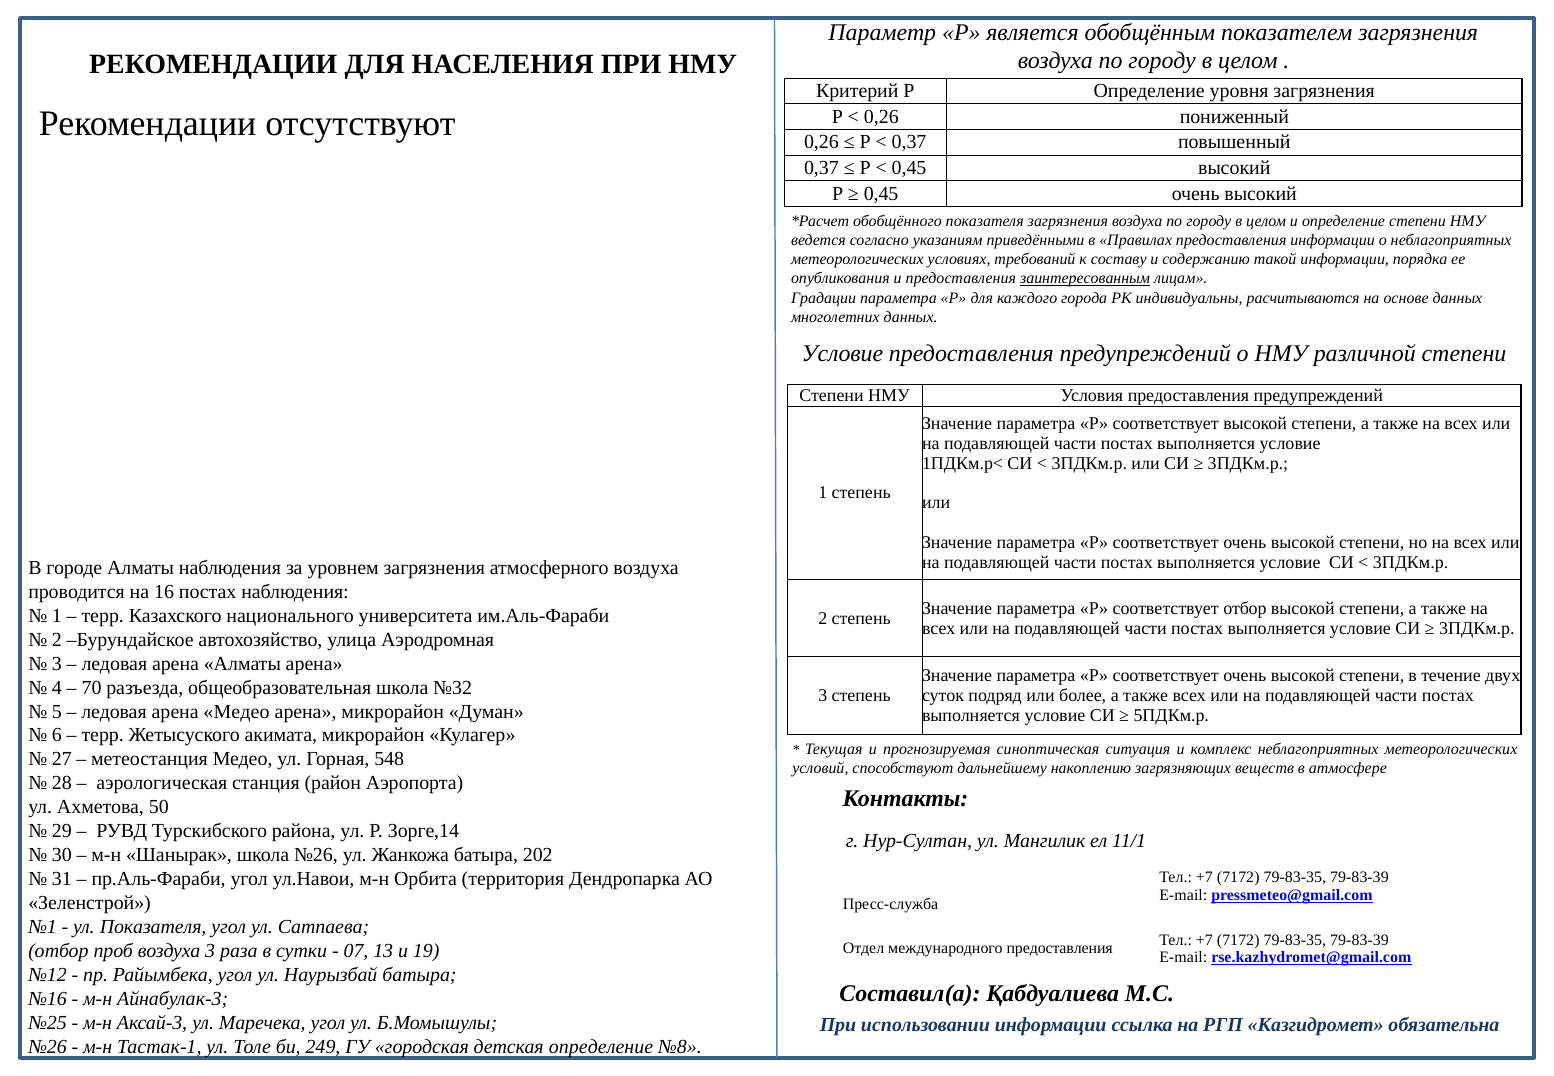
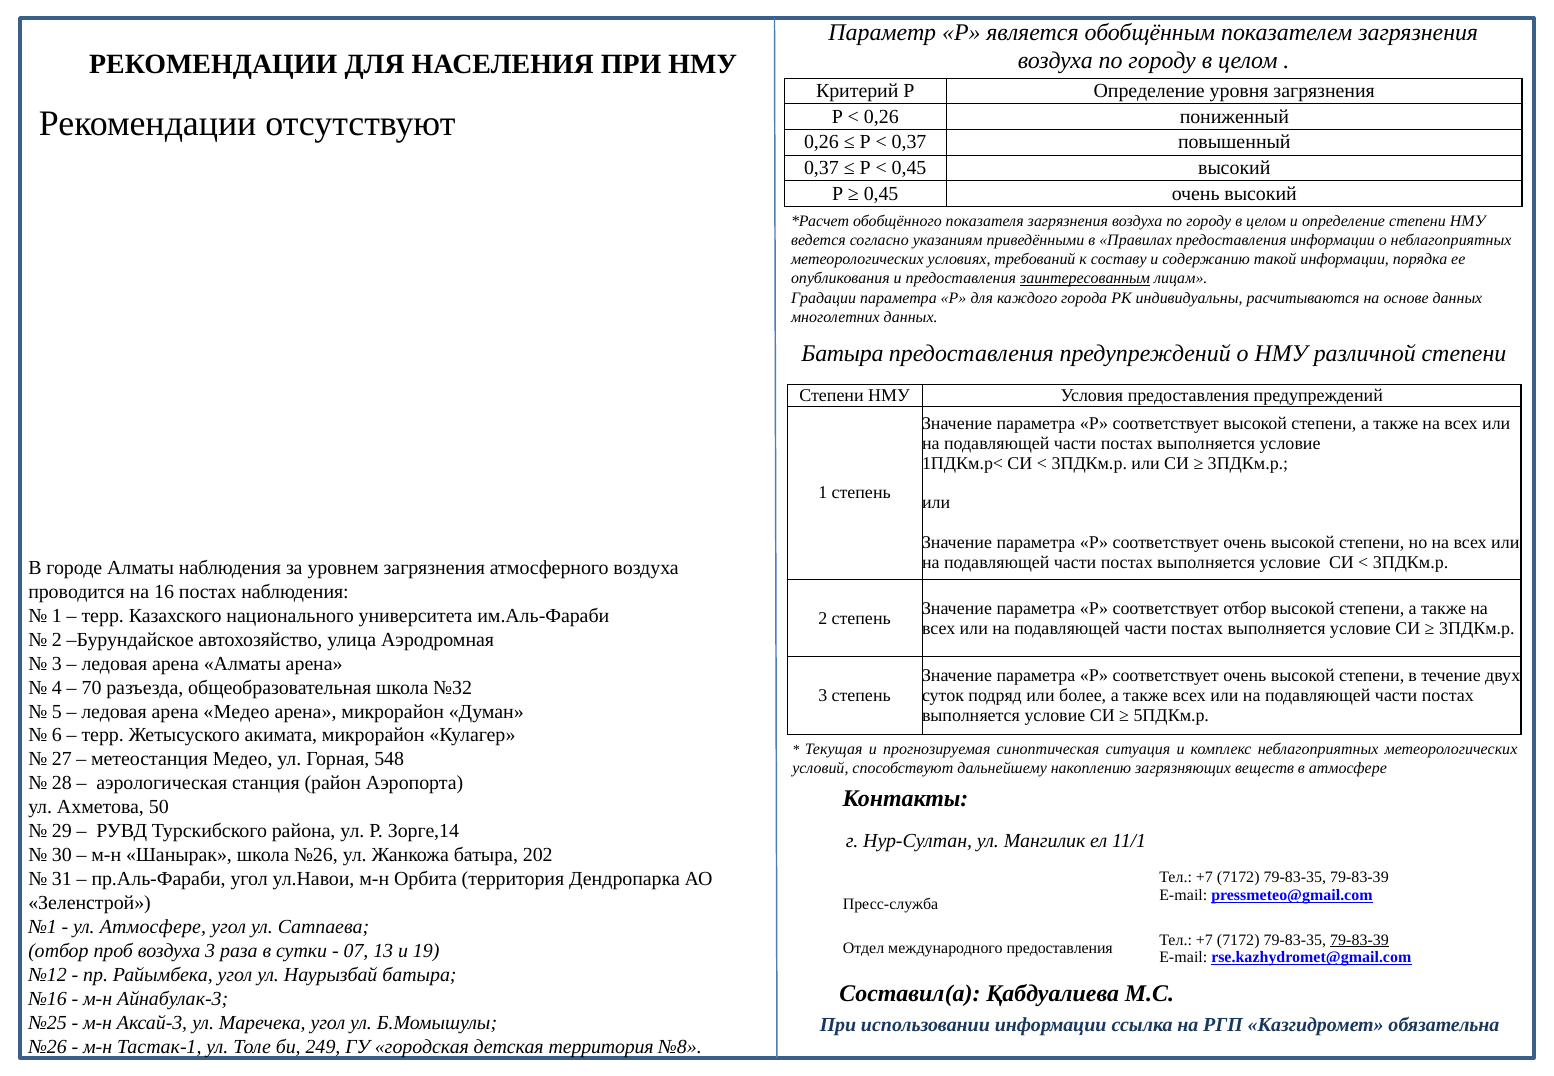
Условие: Условие -> Батыра (843, 353)
ул Показателя: Показателя -> Атмосфере (153, 927)
79-83-39 underline: none -> present (1360, 940)
детская определение: определение -> территория (601, 1047)
